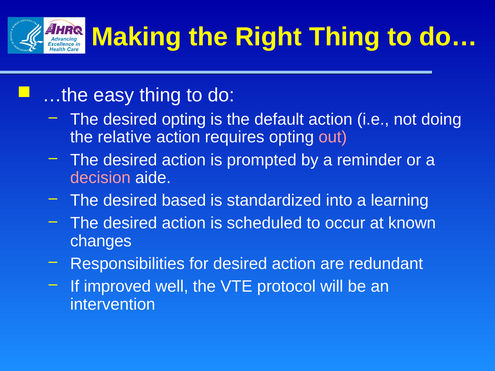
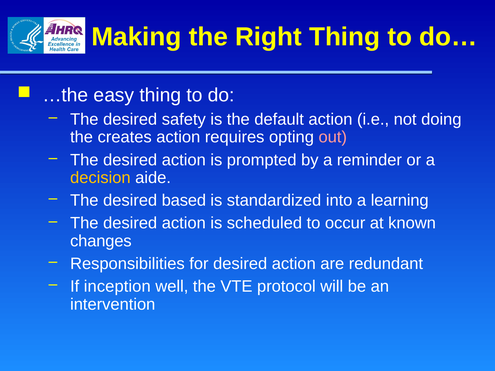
desired opting: opting -> safety (184, 119)
relative: relative -> creates (125, 137)
decision colour: pink -> yellow (100, 178)
improved: improved -> inception (117, 287)
